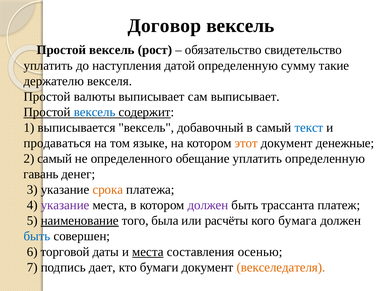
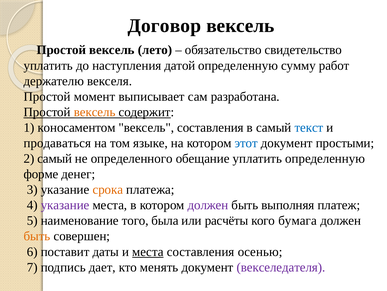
рост: рост -> лето (155, 50)
такие: такие -> работ (334, 65)
валюты: валюты -> момент (95, 96)
сам выписывает: выписывает -> разработана (245, 96)
вексель colour: blue -> orange (95, 112)
выписывается: выписывается -> коносаментом (77, 127)
вексель добавочный: добавочный -> составления (210, 127)
этот colour: orange -> blue (246, 143)
денежные: денежные -> простыми (345, 143)
гавань: гавань -> форме (41, 174)
трассанта: трассанта -> выполняя (288, 205)
наименование underline: present -> none (80, 220)
быть colour: blue -> orange (37, 236)
торговой: торговой -> поставит (65, 251)
бумаги: бумаги -> менять (159, 267)
векселедателя colour: orange -> purple (281, 267)
